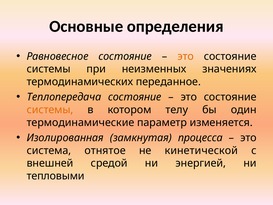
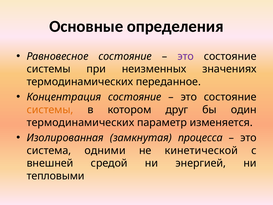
это colour: orange -> purple (186, 56)
Теплопередача: Теплопередача -> Концентрация (64, 97)
телу: телу -> друг (177, 110)
термодинамические: термодинамические -> термодинамических (80, 122)
отнятое: отнятое -> одними (105, 150)
